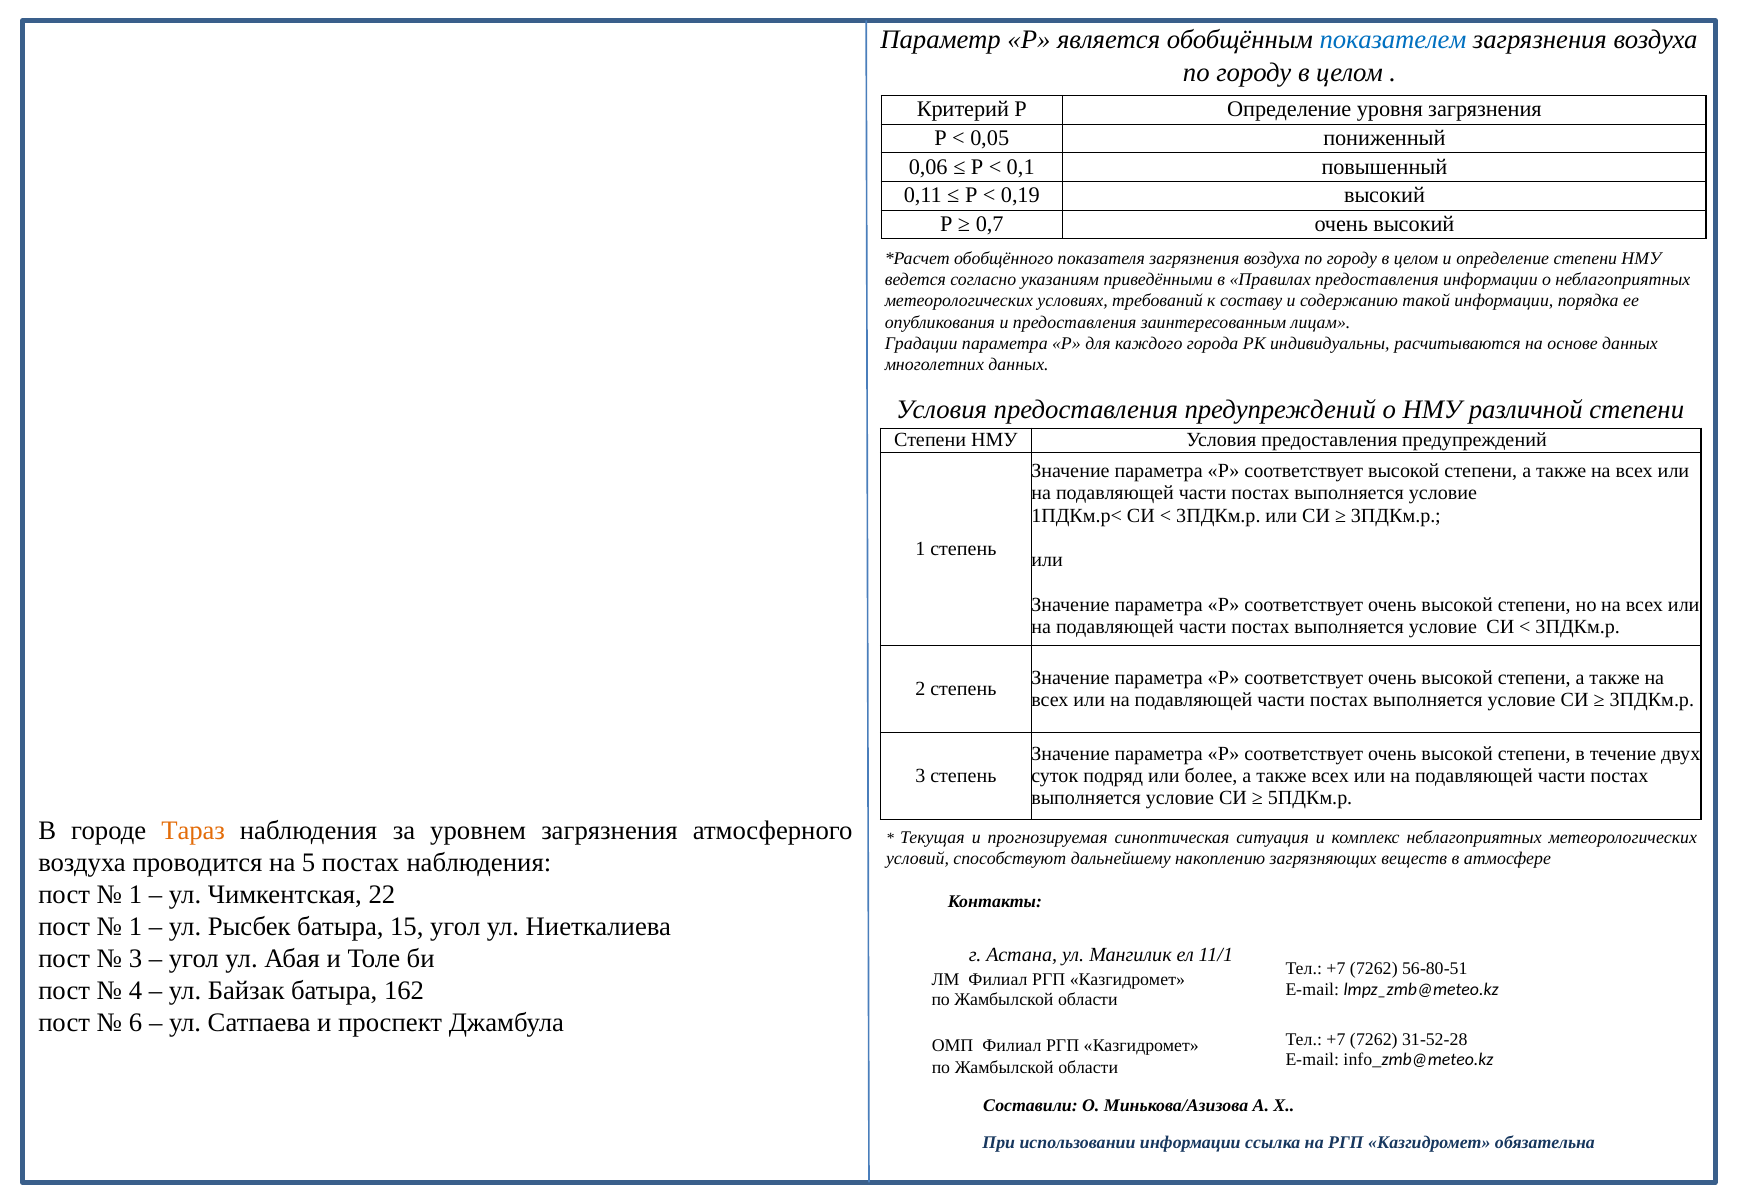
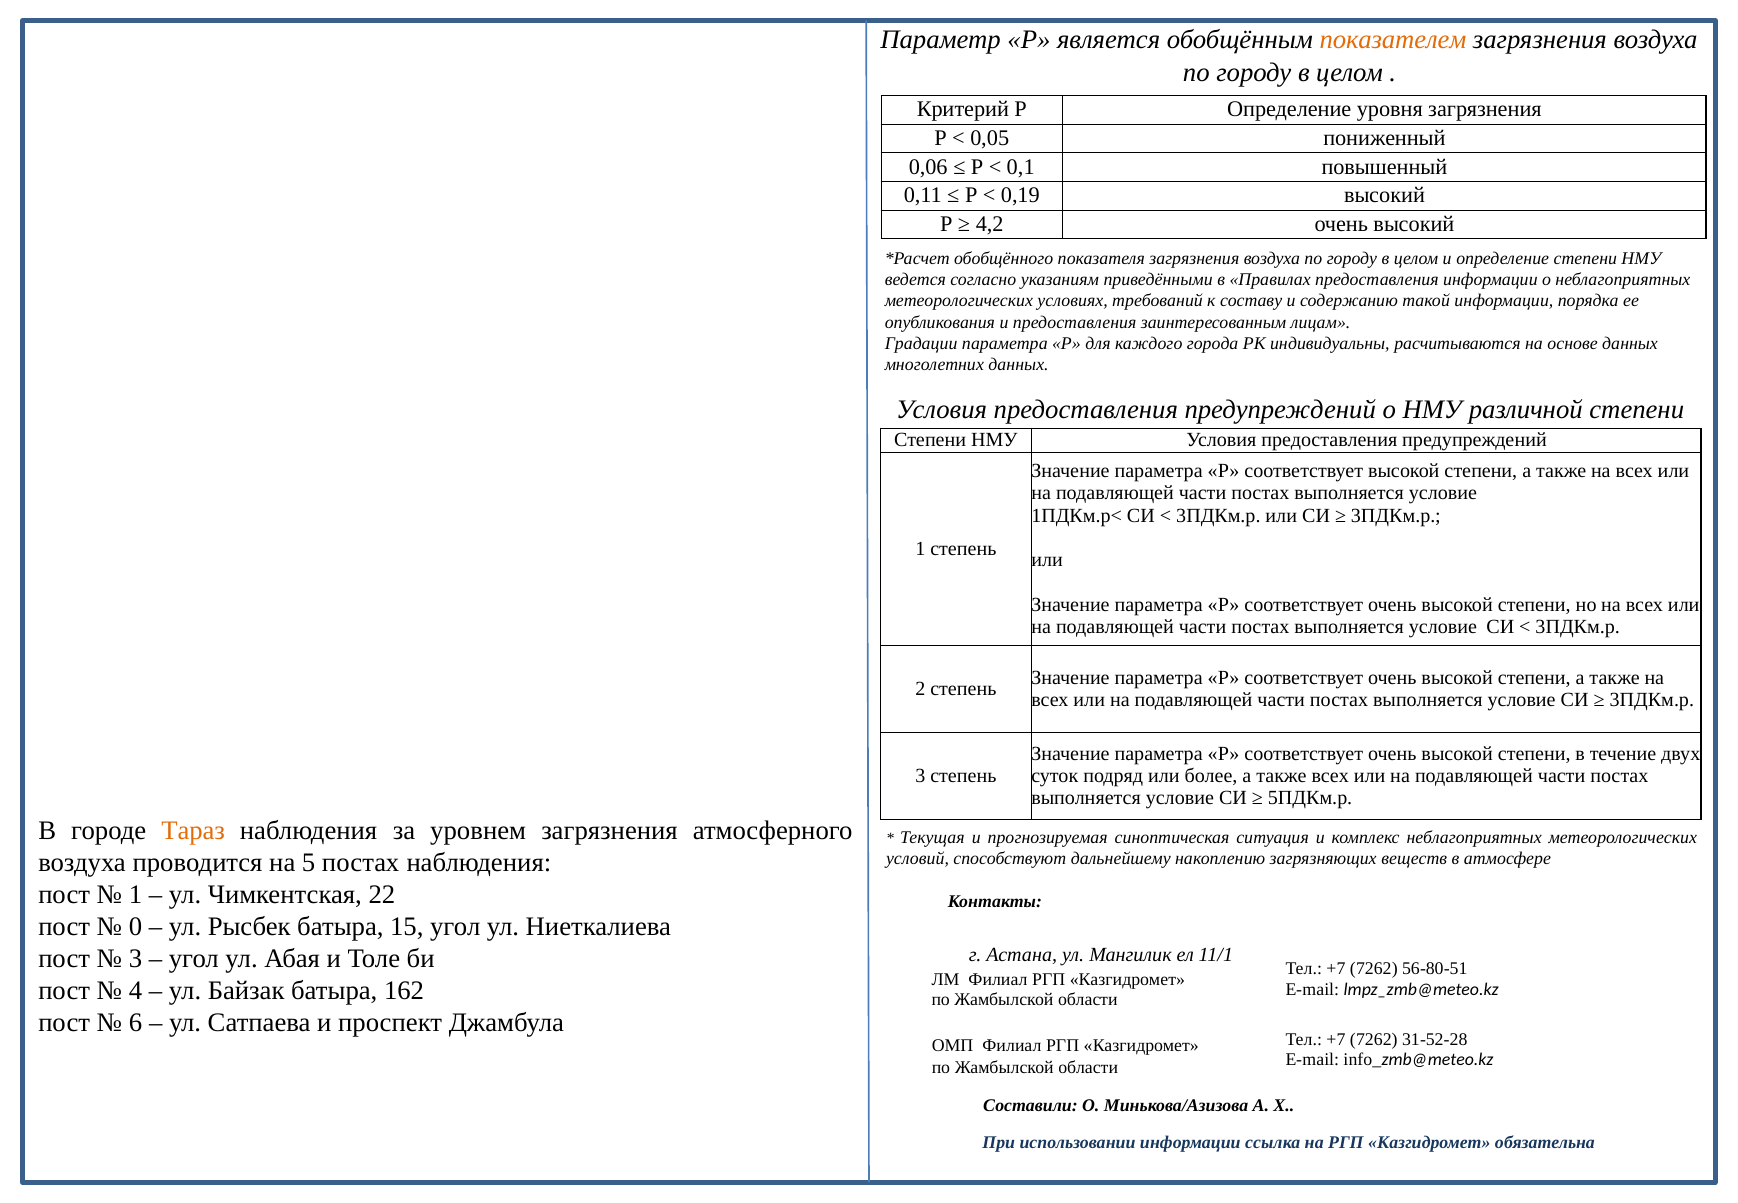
показателем colour: blue -> orange (1393, 40)
0,7: 0,7 -> 4,2 (990, 224)
1: 1 -> 0 (135, 927)
